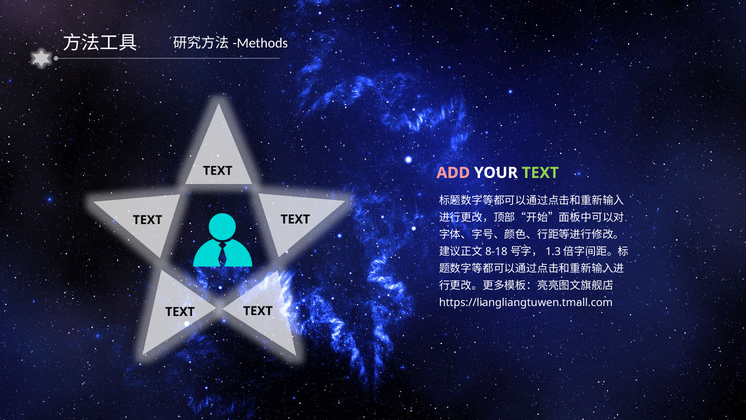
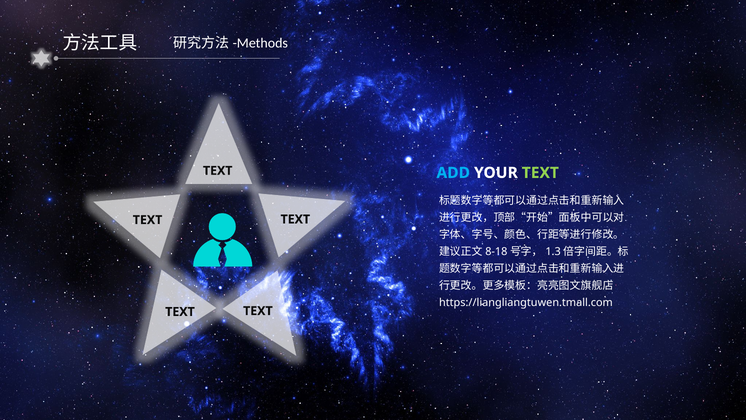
ADD colour: pink -> light blue (453, 173)
